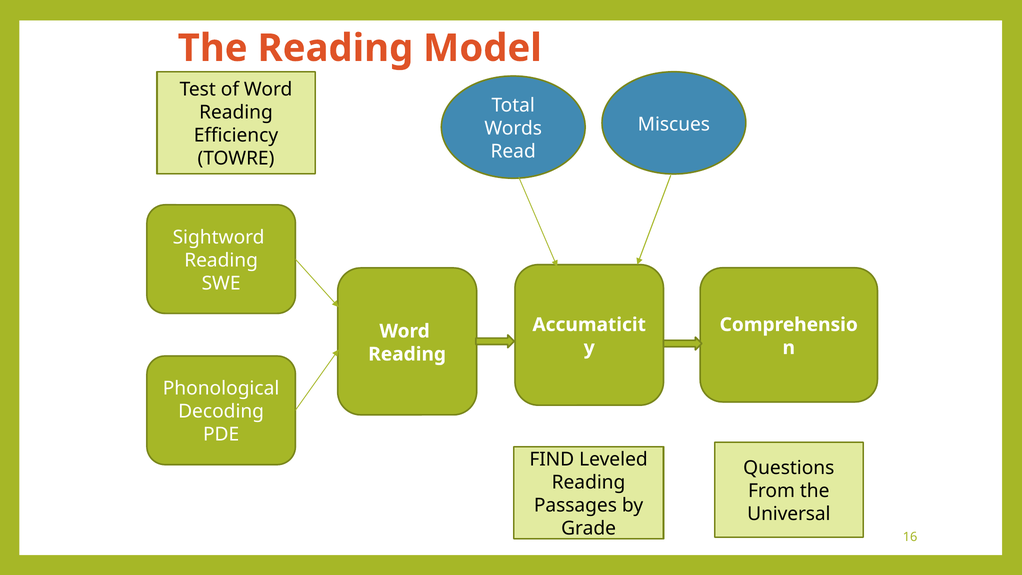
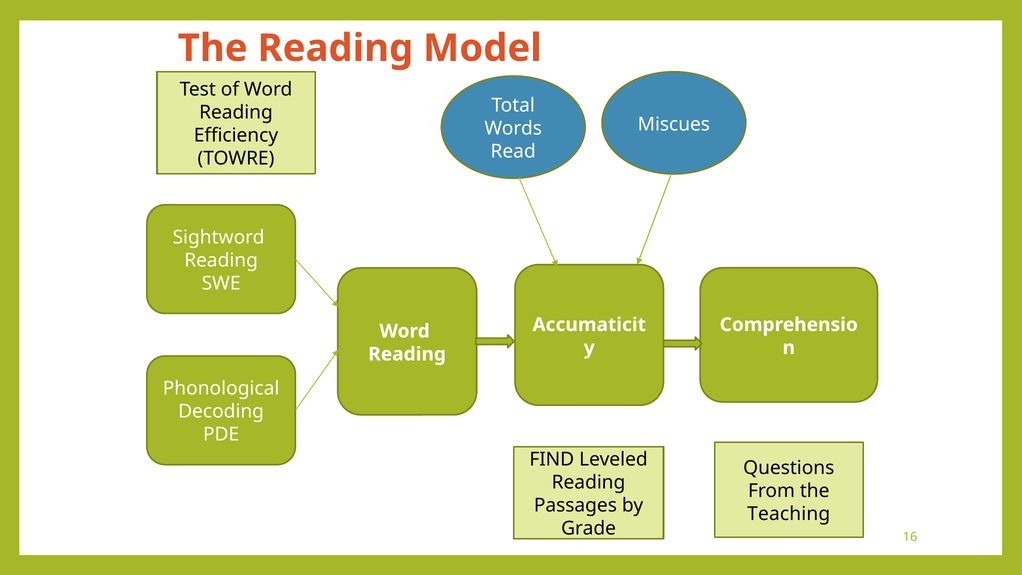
Universal: Universal -> Teaching (789, 514)
